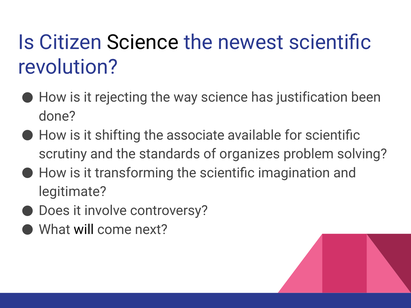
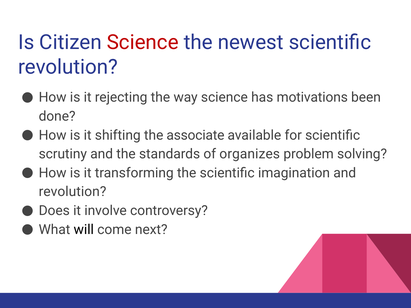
Science colour: black -> red (143, 42)
justification: justification -> motivations (312, 97)
legitimate: legitimate -> revolution (72, 192)
